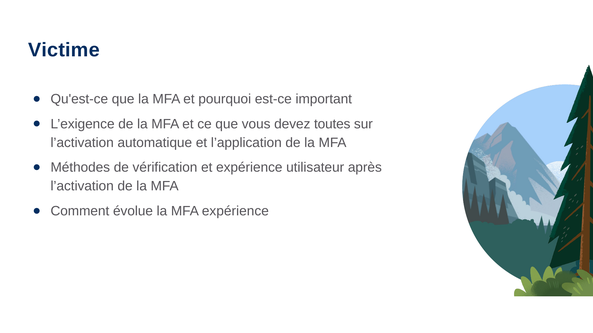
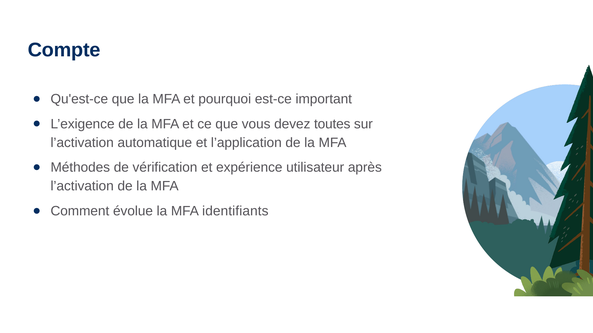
Victime: Victime -> Compte (64, 50)
MFA expérience: expérience -> identifiants (235, 211)
